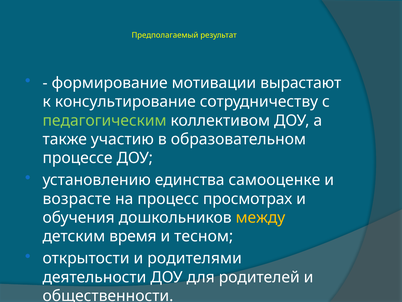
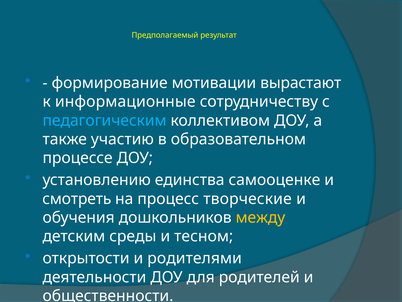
консультирование: консультирование -> информационные (125, 102)
педагогическим colour: light green -> light blue (105, 120)
возрасте: возрасте -> смотреть (77, 199)
просмотрах: просмотрах -> творческие (247, 199)
время: время -> среды (133, 236)
